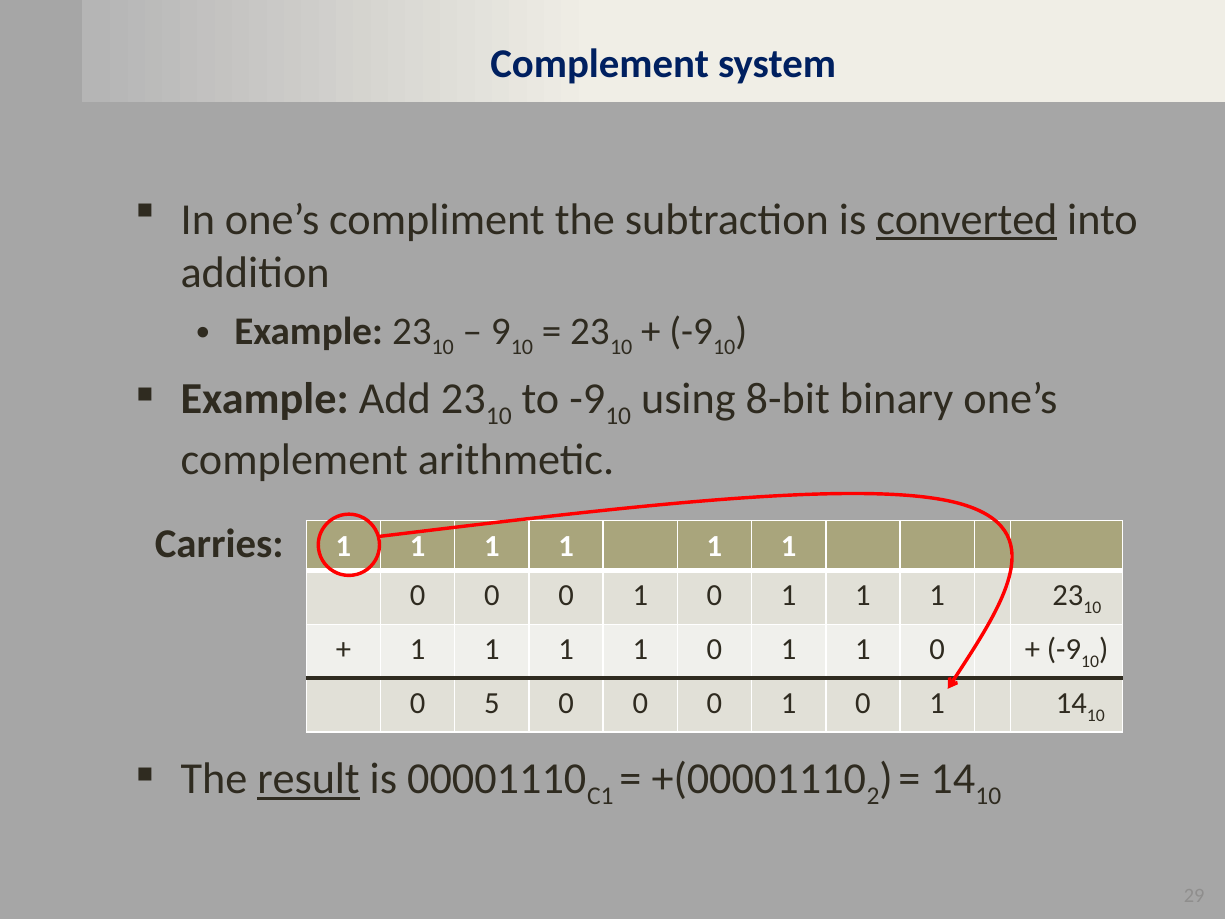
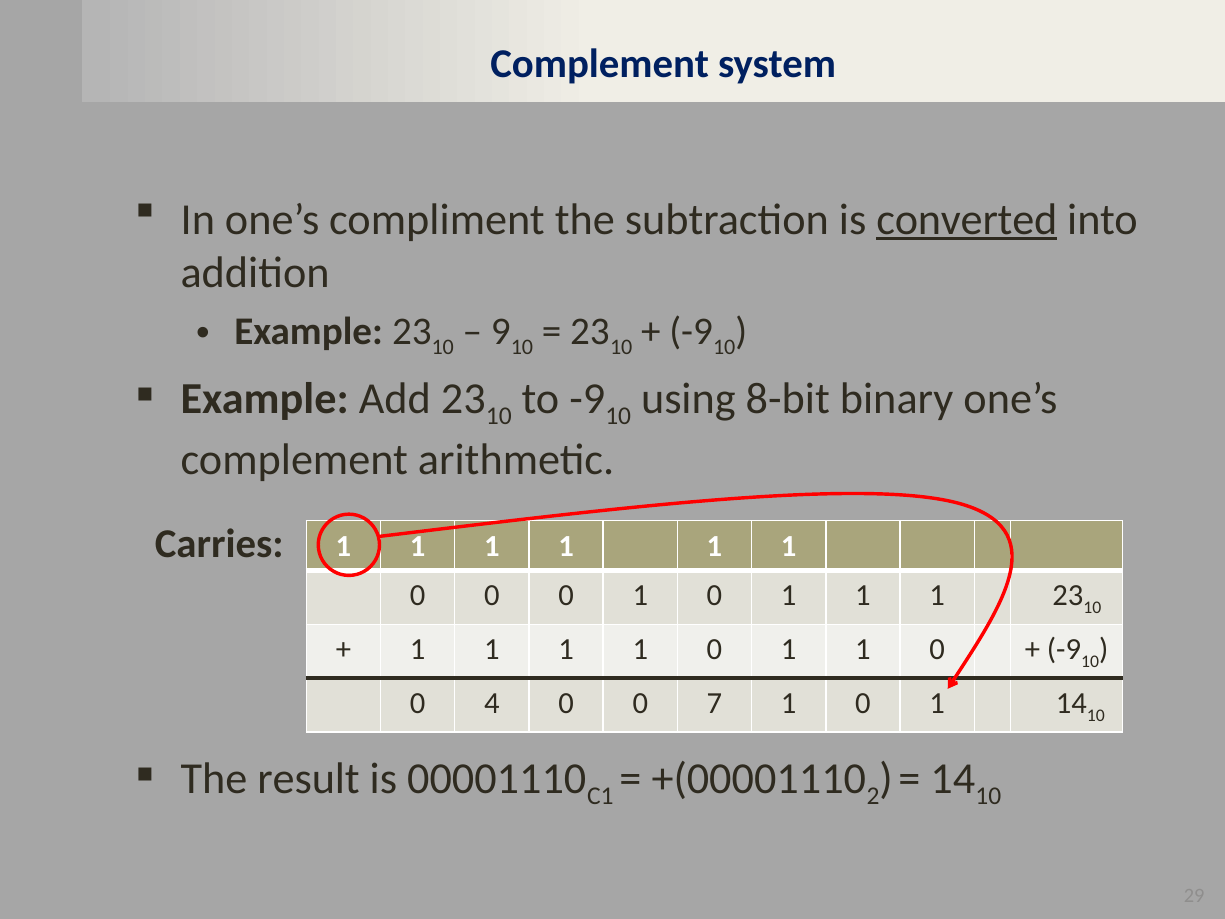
5: 5 -> 4 (492, 703)
0: 0 -> 7 (714, 703)
result underline: present -> none (309, 779)
